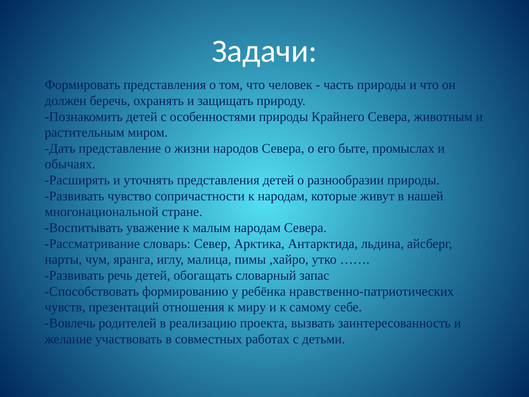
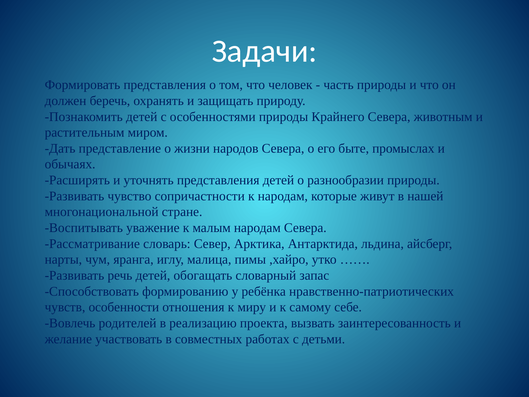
презентаций: презентаций -> особенности (124, 307)
